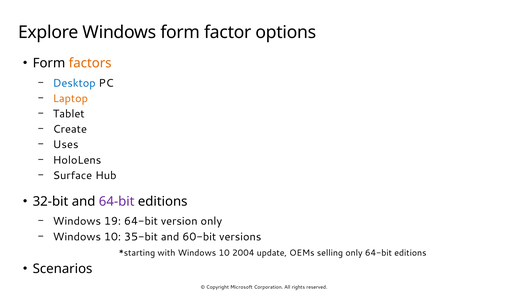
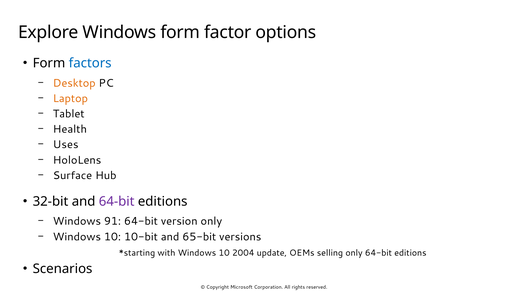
factors colour: orange -> blue (90, 63)
Desktop colour: blue -> orange (74, 83)
Create: Create -> Health (70, 129)
19: 19 -> 91 (113, 221)
35-bit: 35-bit -> 10-bit (141, 237)
60-bit: 60-bit -> 65-bit (199, 237)
